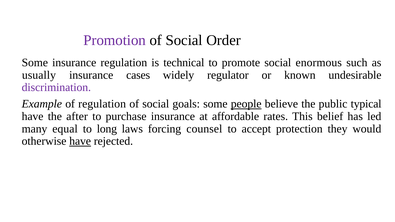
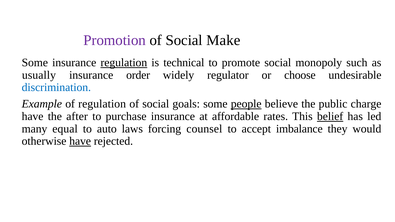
Order: Order -> Make (223, 40)
regulation underline: none -> present (124, 63)
enormous: enormous -> monopoly (319, 63)
cases: cases -> order (138, 75)
known: known -> choose (300, 75)
discrimination colour: purple -> blue (56, 87)
typical: typical -> charge (366, 104)
belief underline: none -> present (330, 116)
long: long -> auto (107, 129)
protection: protection -> imbalance (299, 129)
